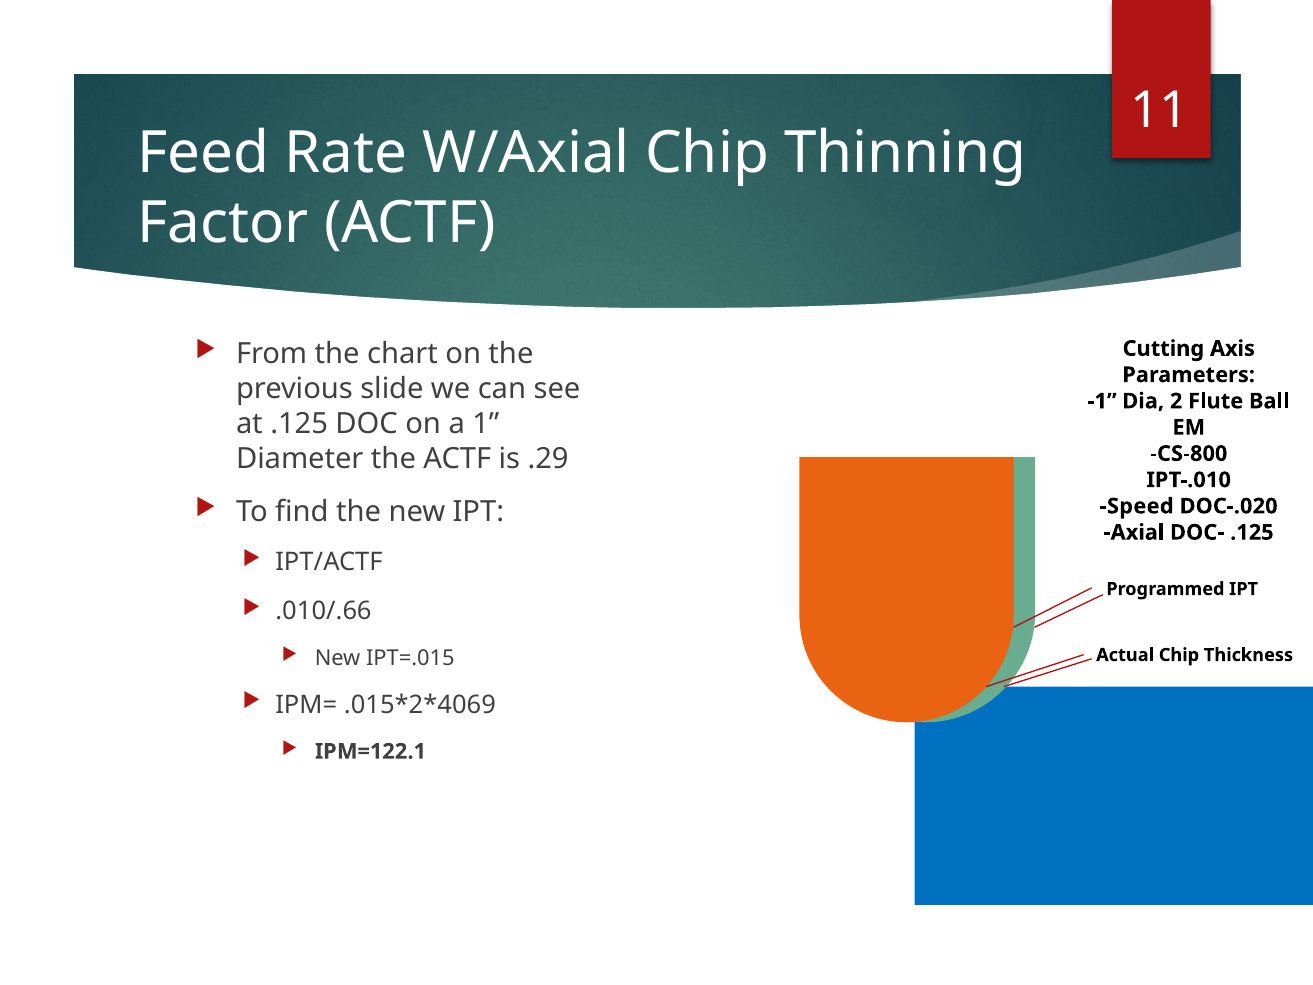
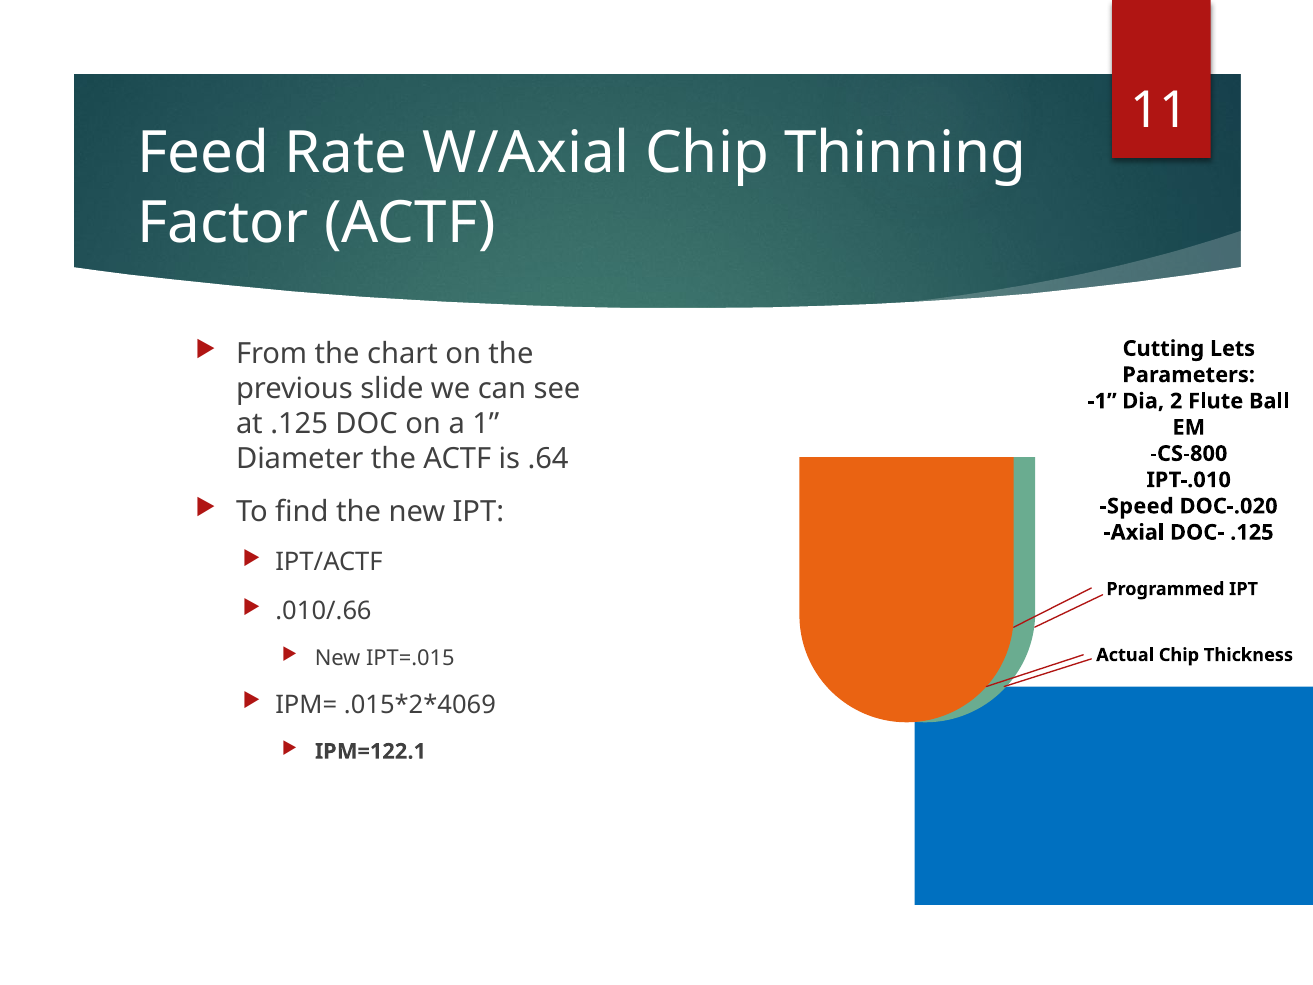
Axis: Axis -> Lets (1232, 349)
.29: .29 -> .64 (548, 458)
